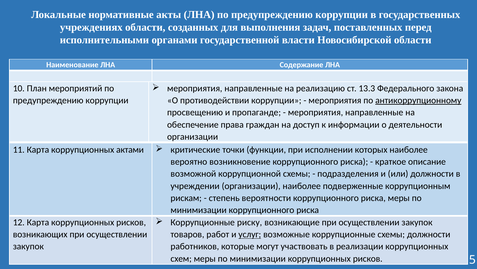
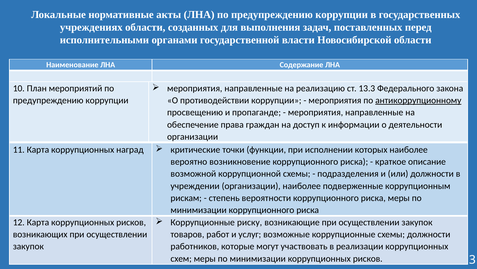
актами: актами -> наград (130, 149)
услуг underline: present -> none (250, 234)
5: 5 -> 3 (472, 259)
